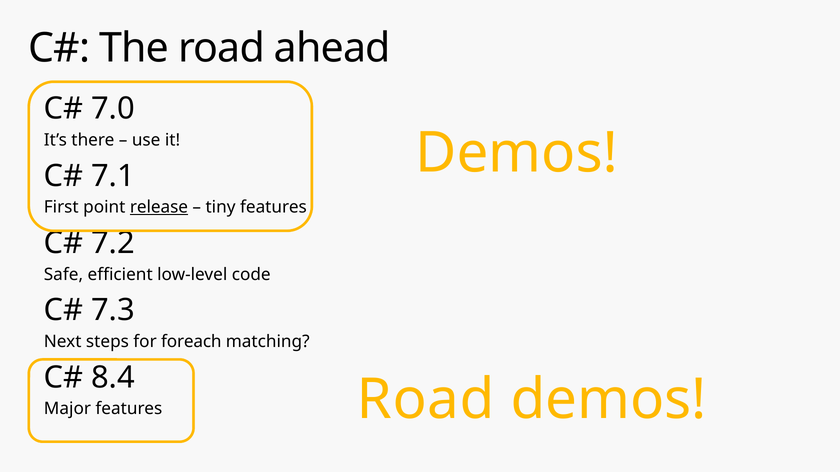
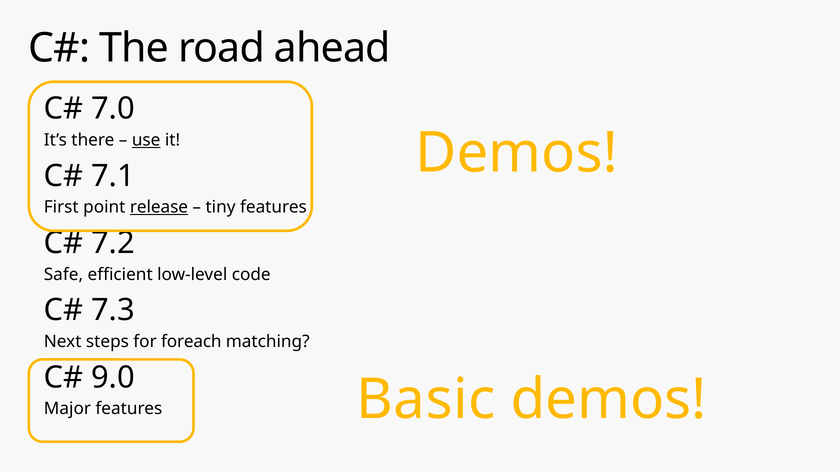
use underline: none -> present (146, 140)
8.4: 8.4 -> 9.0 (113, 378)
Road: Road -> Basic (426, 400)
